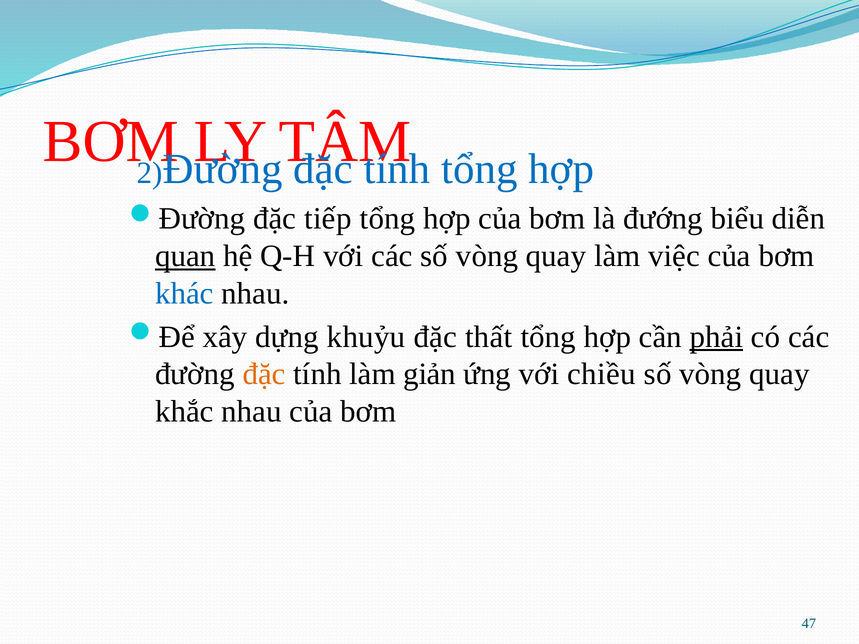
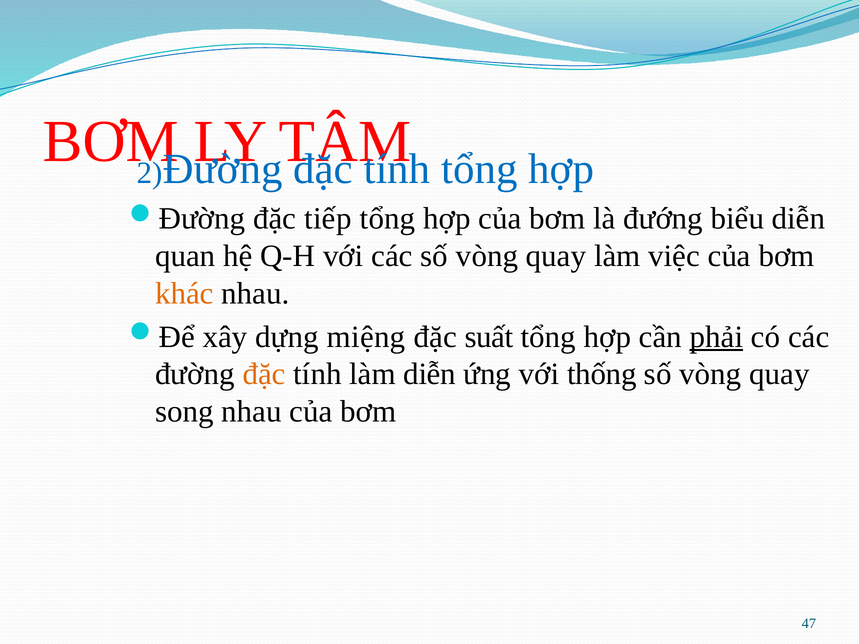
quan underline: present -> none (185, 256)
khác colour: blue -> orange (184, 293)
khuỷu: khuỷu -> miệng (366, 337)
thất: thất -> suất (489, 337)
làm giản: giản -> diễn (430, 374)
chiều: chiều -> thống (602, 374)
khắc: khắc -> song (184, 412)
